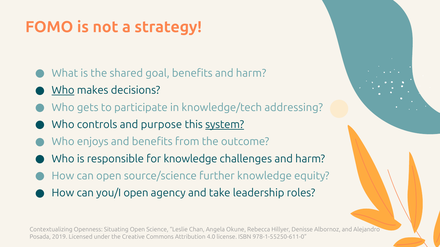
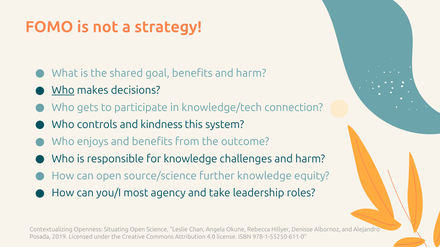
addressing: addressing -> connection (294, 108)
purpose: purpose -> kindness (162, 125)
system underline: present -> none (225, 125)
you/I open: open -> most (136, 193)
